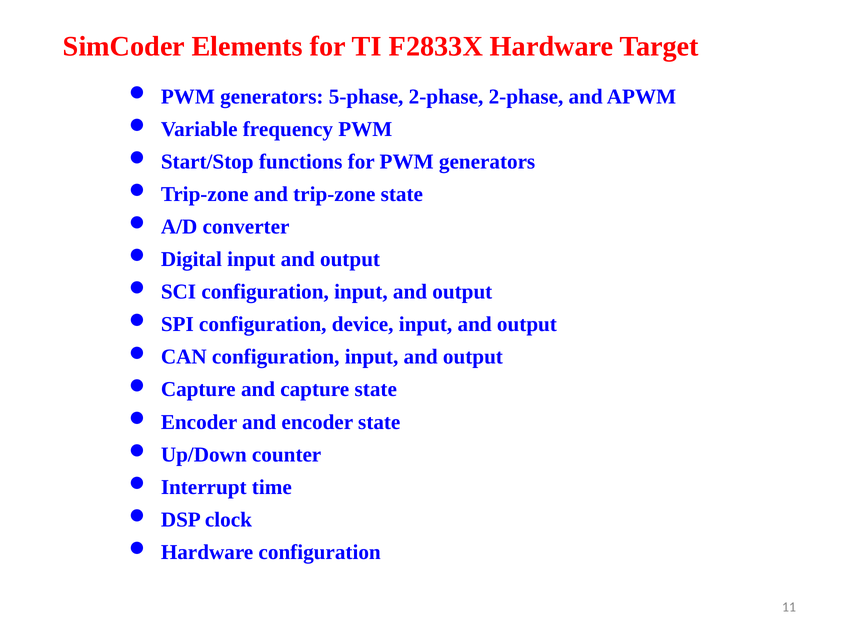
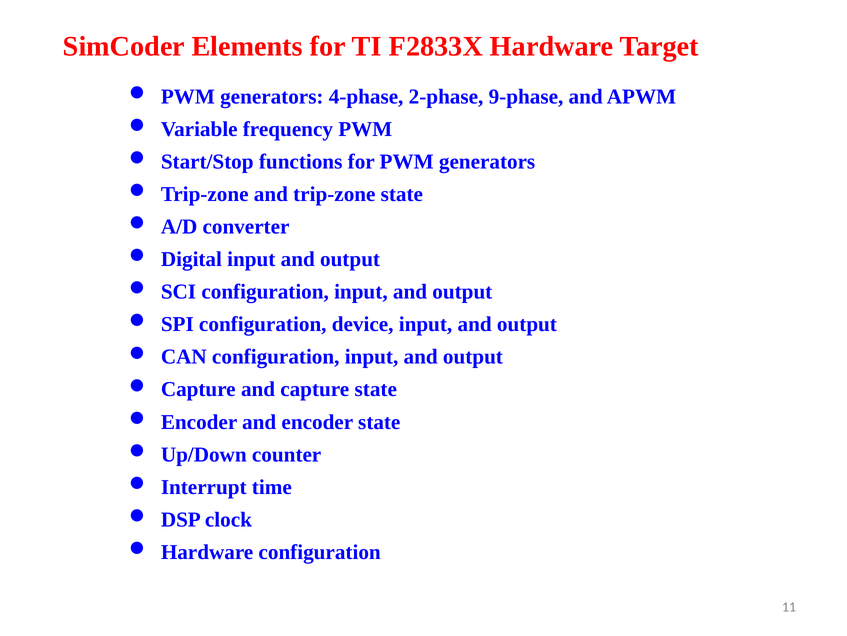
5-phase: 5-phase -> 4-phase (366, 97)
2-phase 2-phase: 2-phase -> 9-phase (526, 97)
